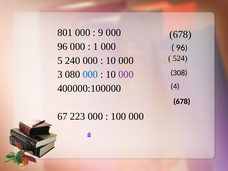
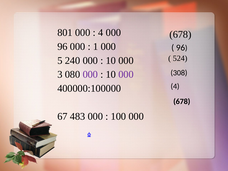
9: 9 -> 4 (101, 33)
000 colour: blue -> purple (90, 74)
223: 223 -> 483 (78, 116)
